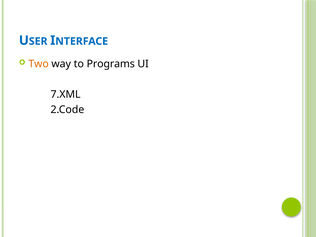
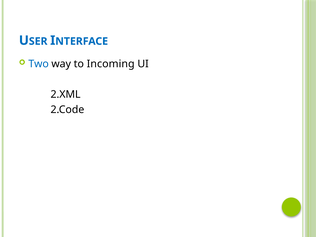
Two colour: orange -> blue (39, 64)
Programs: Programs -> Incoming (111, 64)
7.XML: 7.XML -> 2.XML (66, 94)
